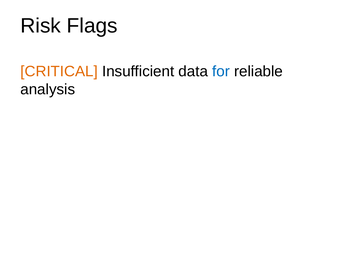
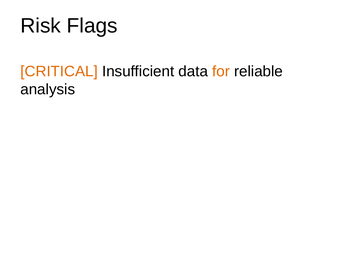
for colour: blue -> orange (221, 72)
